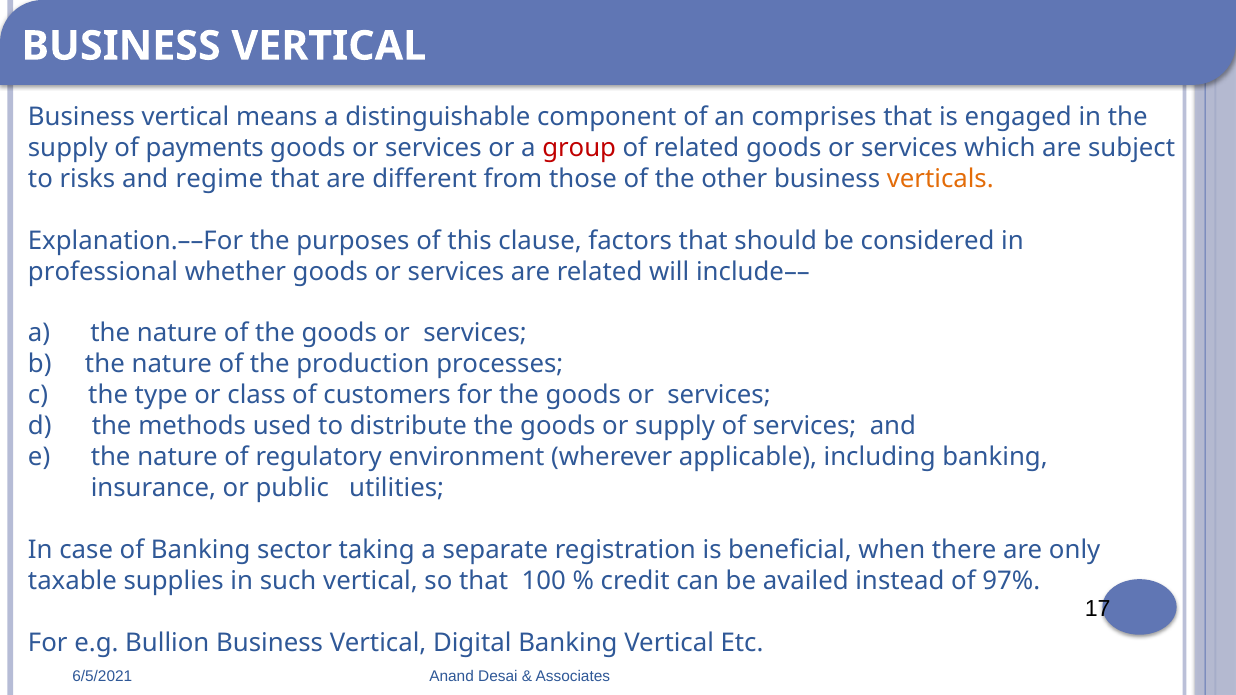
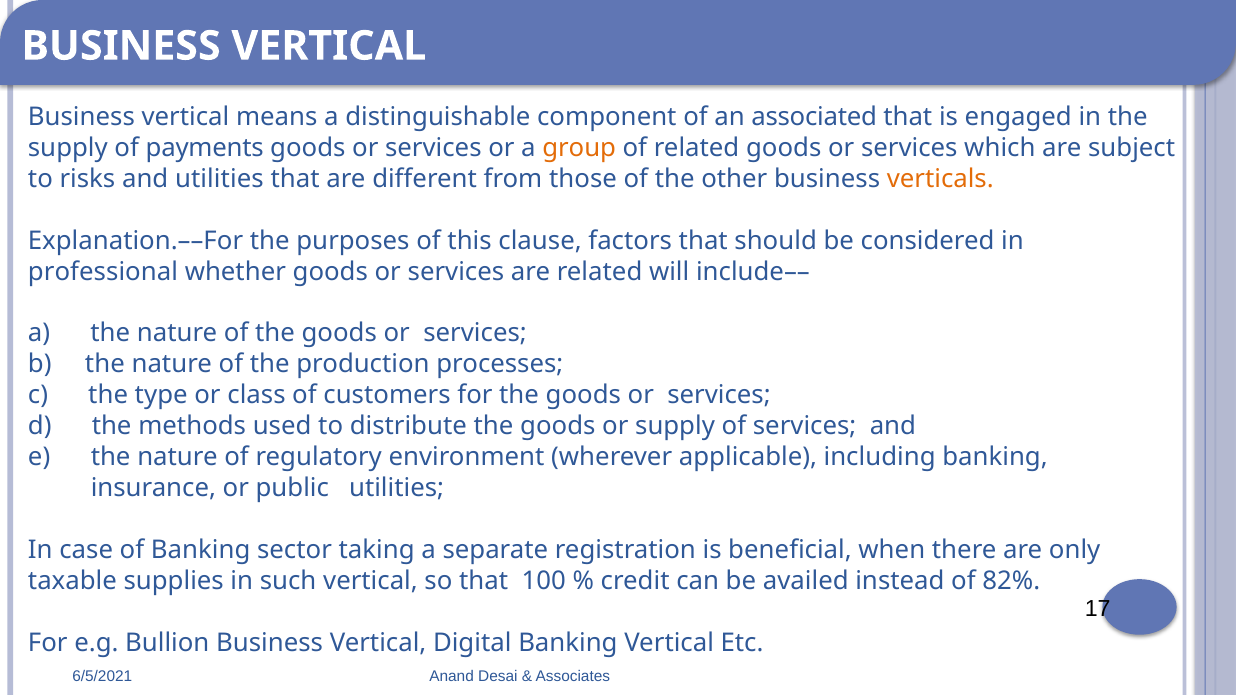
comprises: comprises -> associated (814, 117)
group colour: red -> orange (579, 148)
and regime: regime -> utilities (219, 179)
97%: 97% -> 82% (1011, 581)
